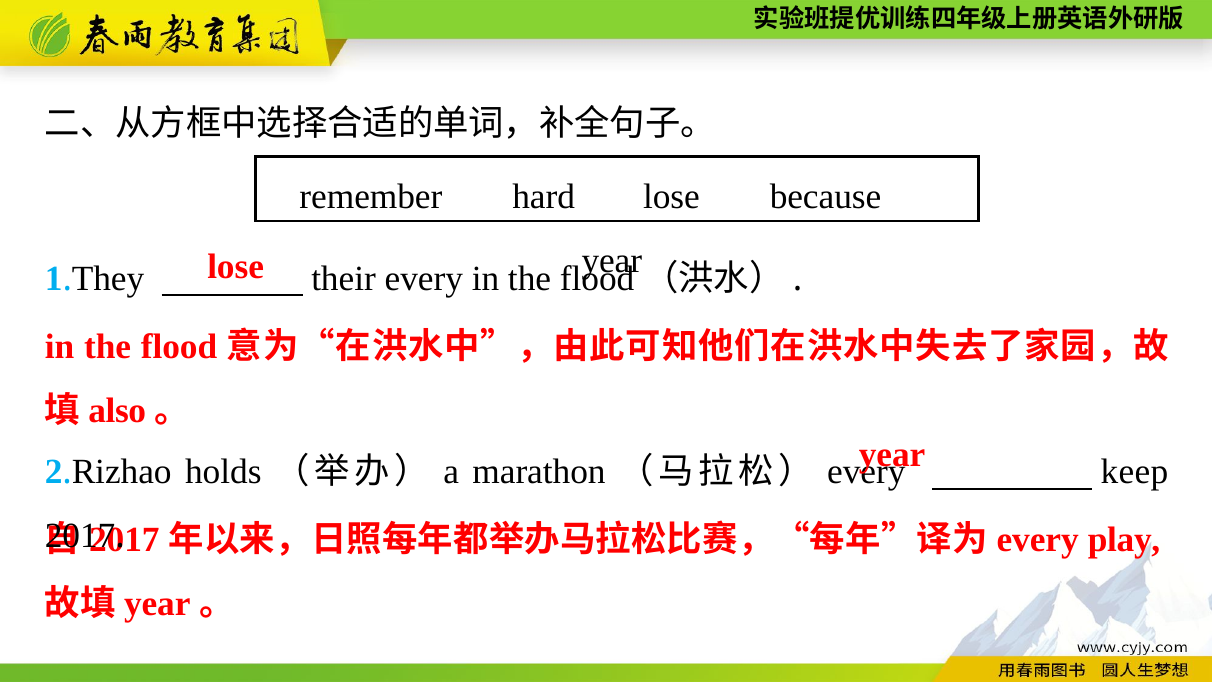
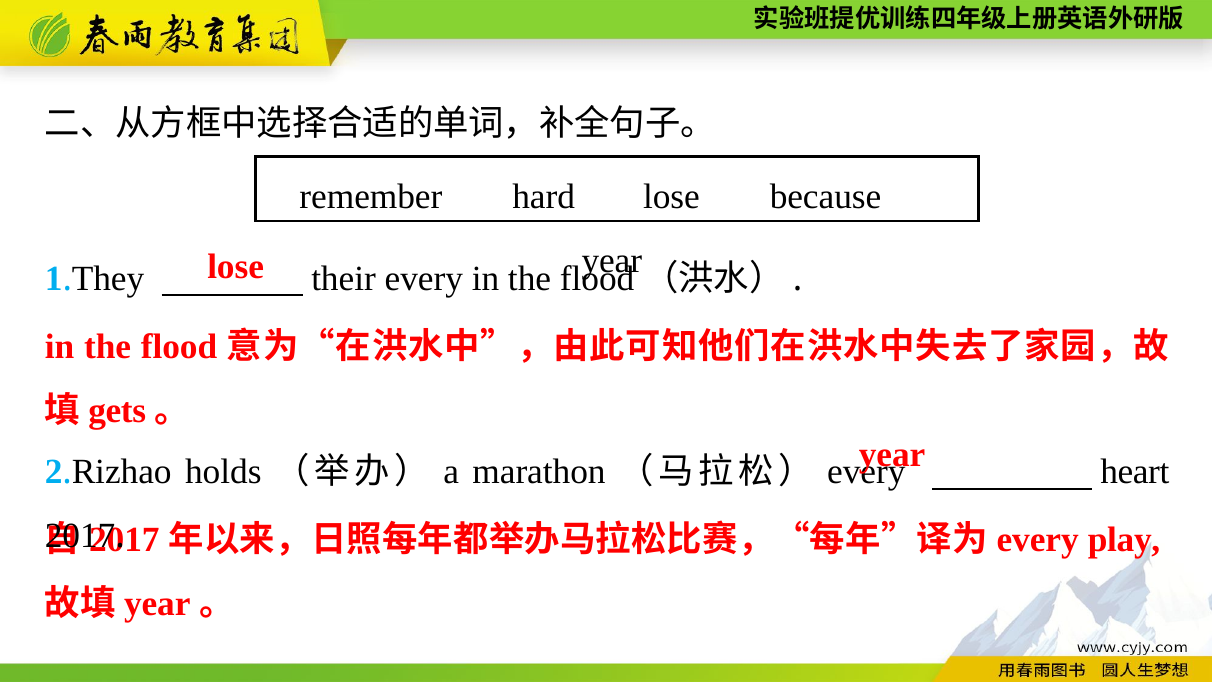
also: also -> gets (117, 410)
keep: keep -> heart (1135, 472)
